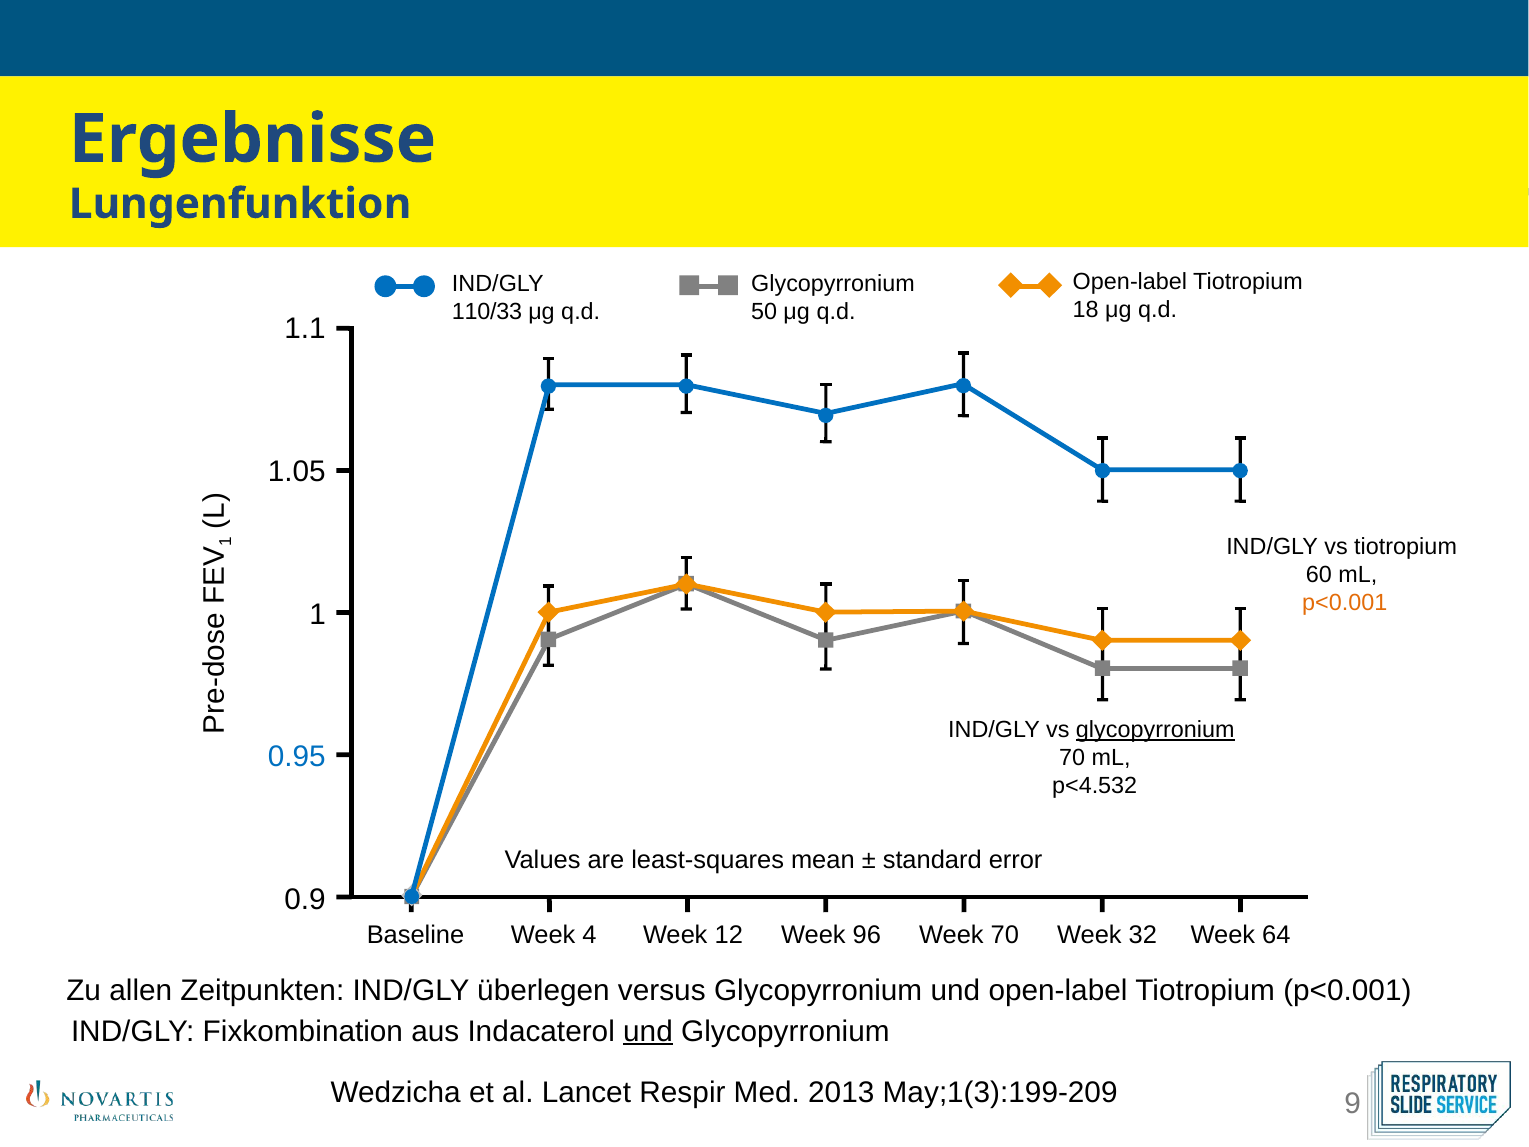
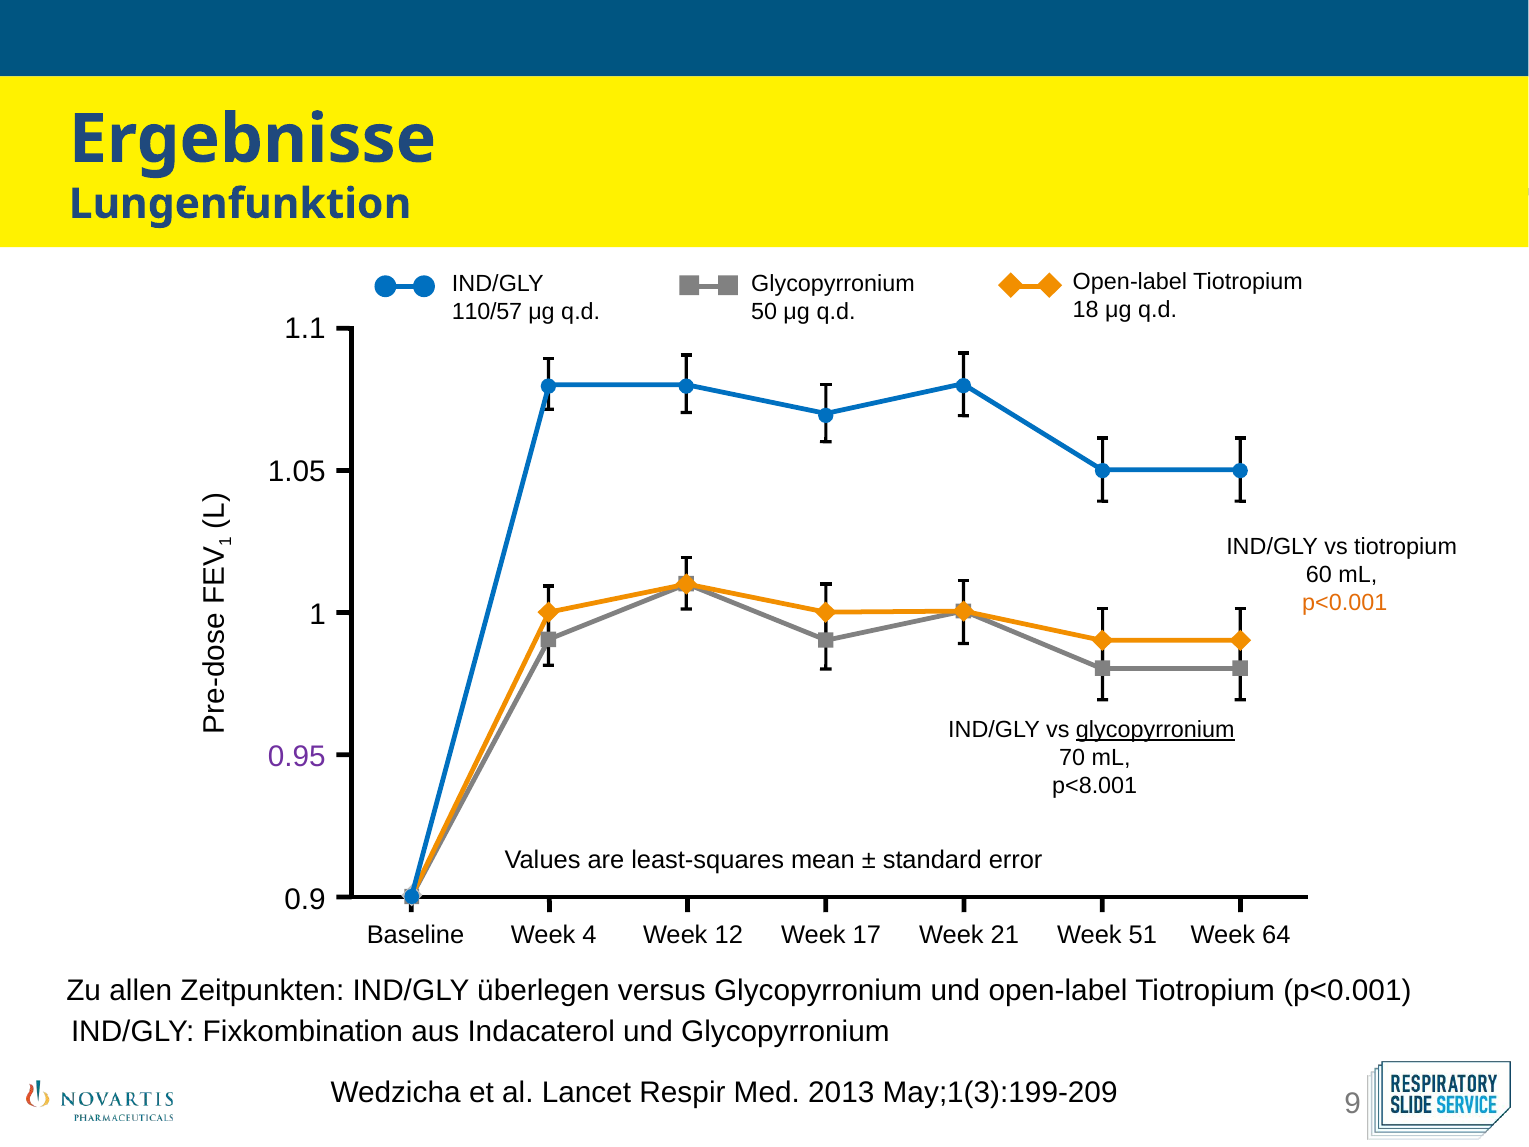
110/33: 110/33 -> 110/57 (487, 312)
0.95 colour: blue -> purple (297, 757)
p<4.532: p<4.532 -> p<8.001 (1095, 786)
96: 96 -> 17 (867, 935)
Week 70: 70 -> 21 (1005, 935)
32: 32 -> 51 (1143, 935)
und underline: present -> none (648, 1031)
